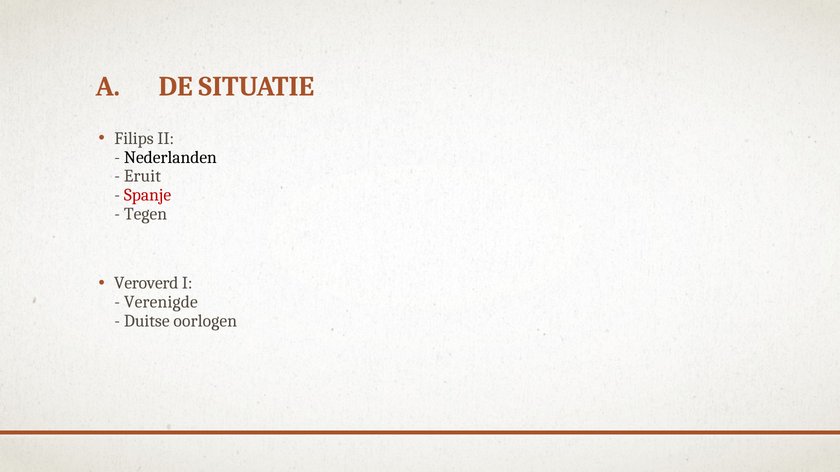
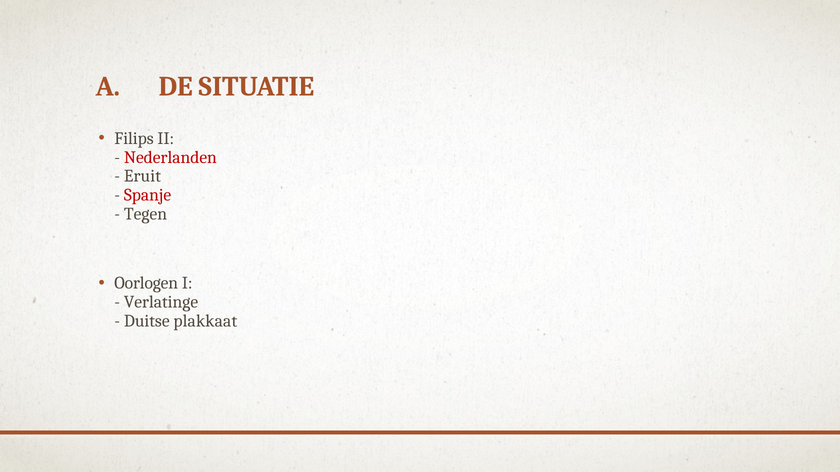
Nederlanden colour: black -> red (170, 157)
Veroverd: Veroverd -> Oorlogen (146, 283)
Verenigde: Verenigde -> Verlatinge (161, 302)
oorlogen: oorlogen -> plakkaat (205, 321)
